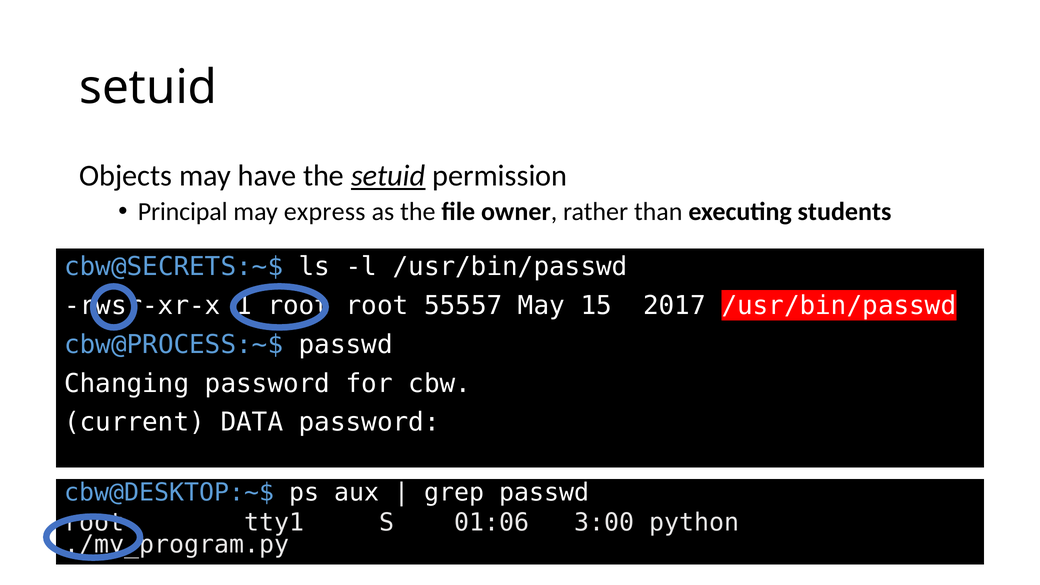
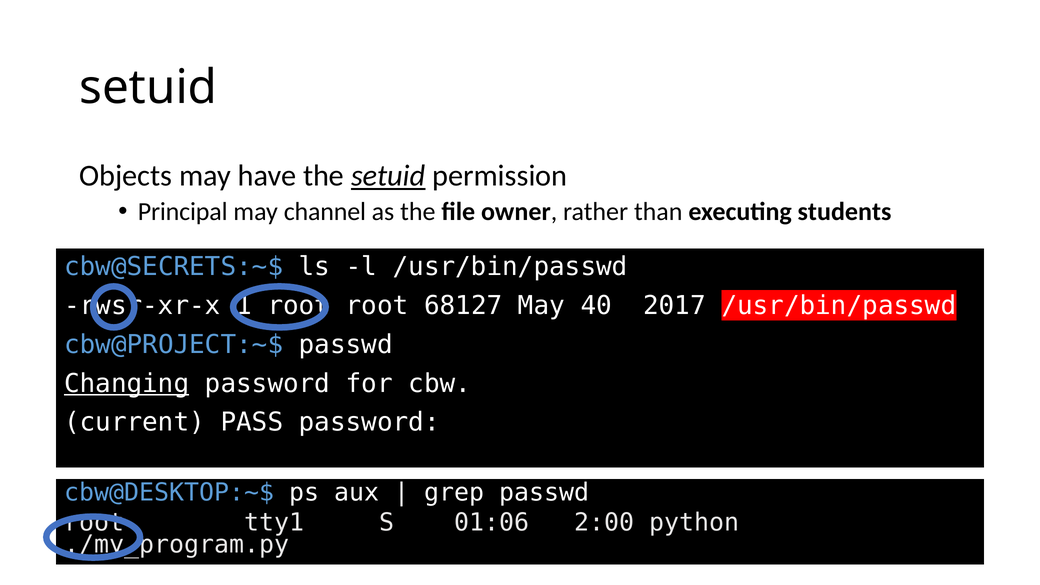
express: express -> channel (325, 212)
55557: 55557 -> 68127 (463, 306)
15: 15 -> 40 (596, 306)
cbw@PROCESS:~$: cbw@PROCESS:~$ -> cbw@PROJECT:~$ (174, 345)
Changing underline: none -> present (127, 384)
DATA: DATA -> PASS (252, 422)
3:00: 3:00 -> 2:00 (604, 523)
